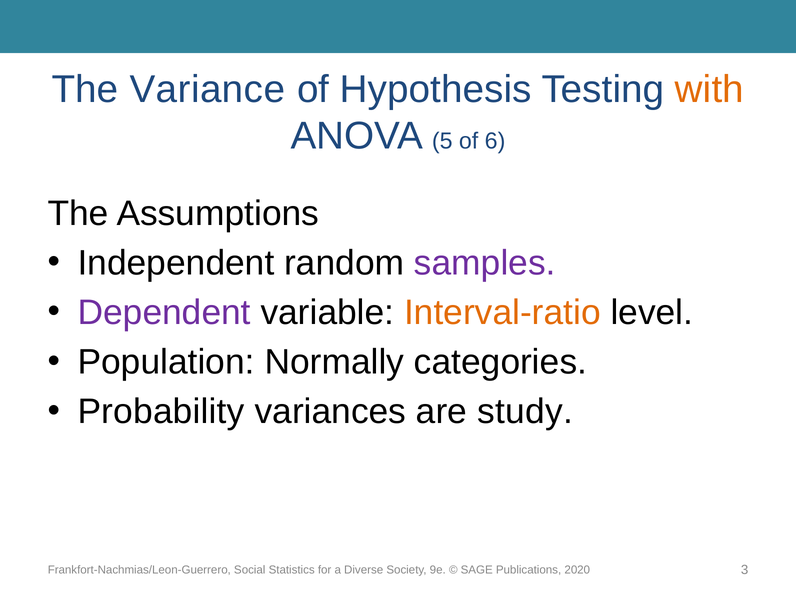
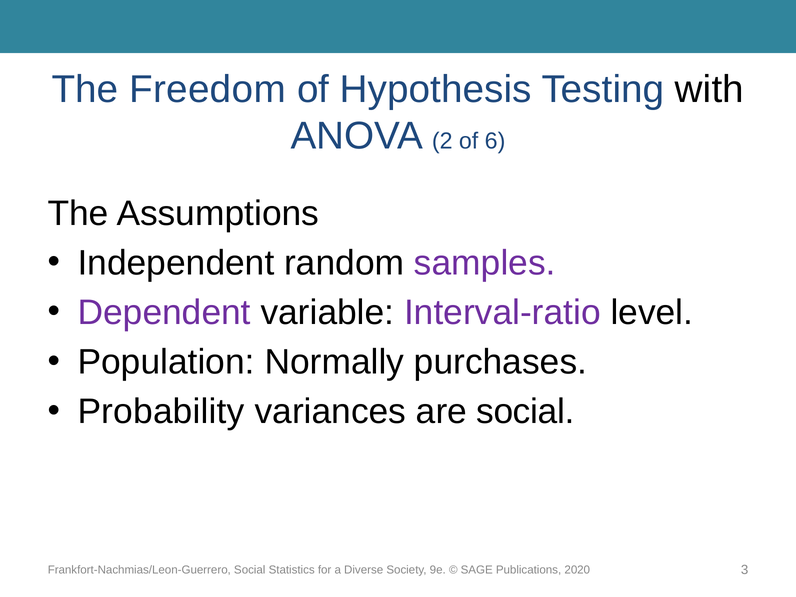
Variance: Variance -> Freedom (207, 90)
with colour: orange -> black (709, 90)
5: 5 -> 2 (442, 141)
Interval-ratio colour: orange -> purple (502, 313)
categories: categories -> purchases (500, 362)
are study: study -> social (525, 412)
